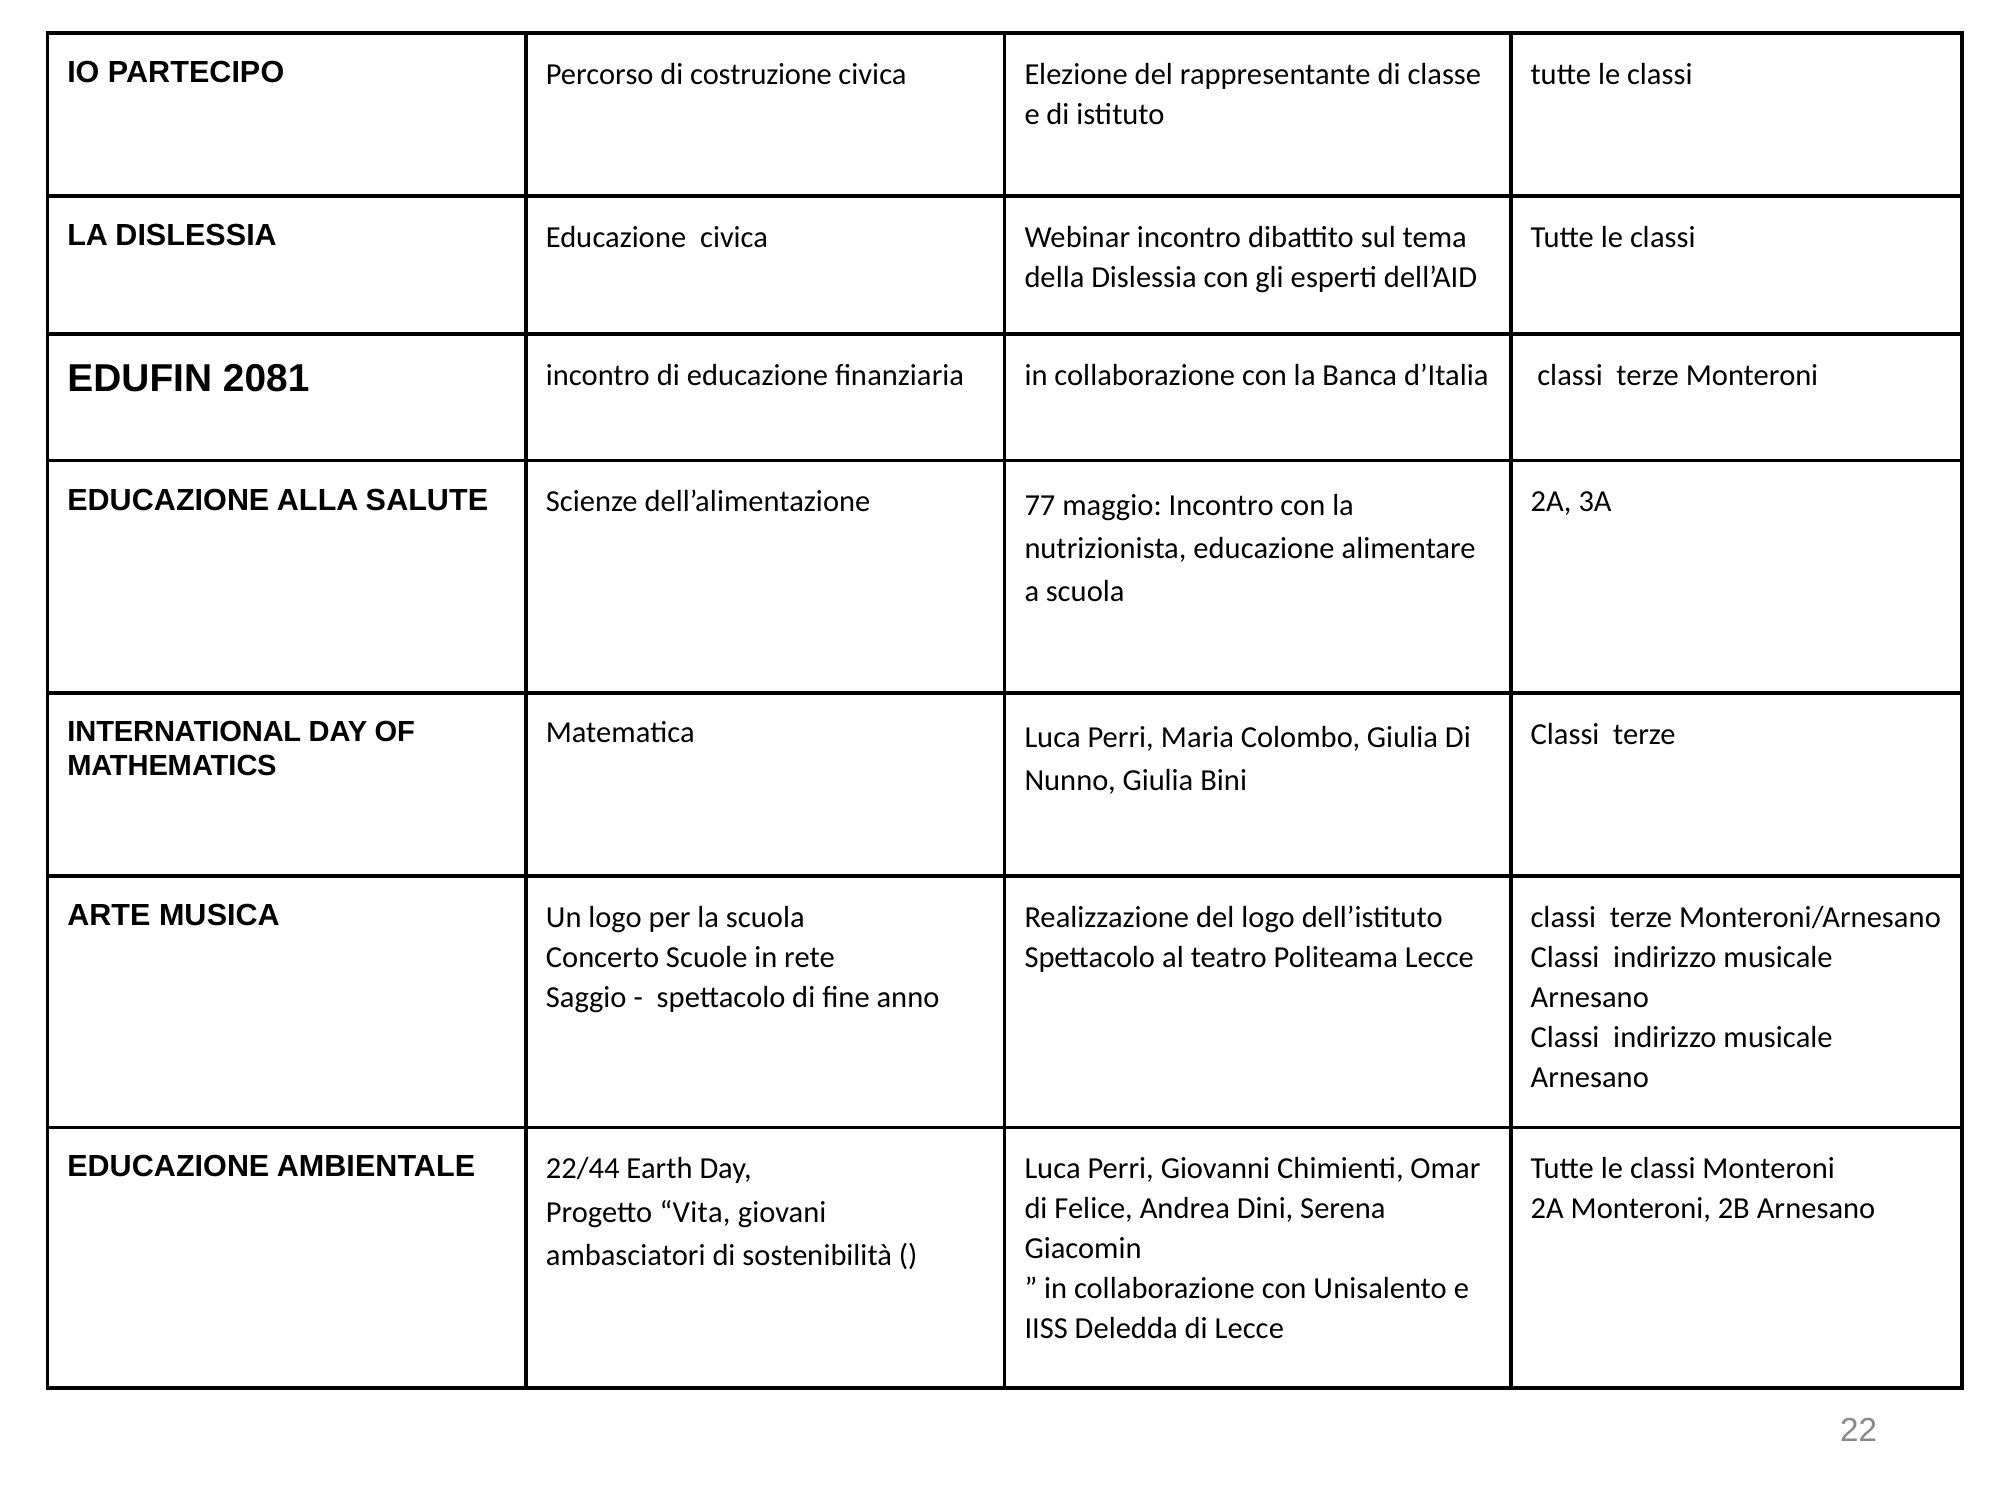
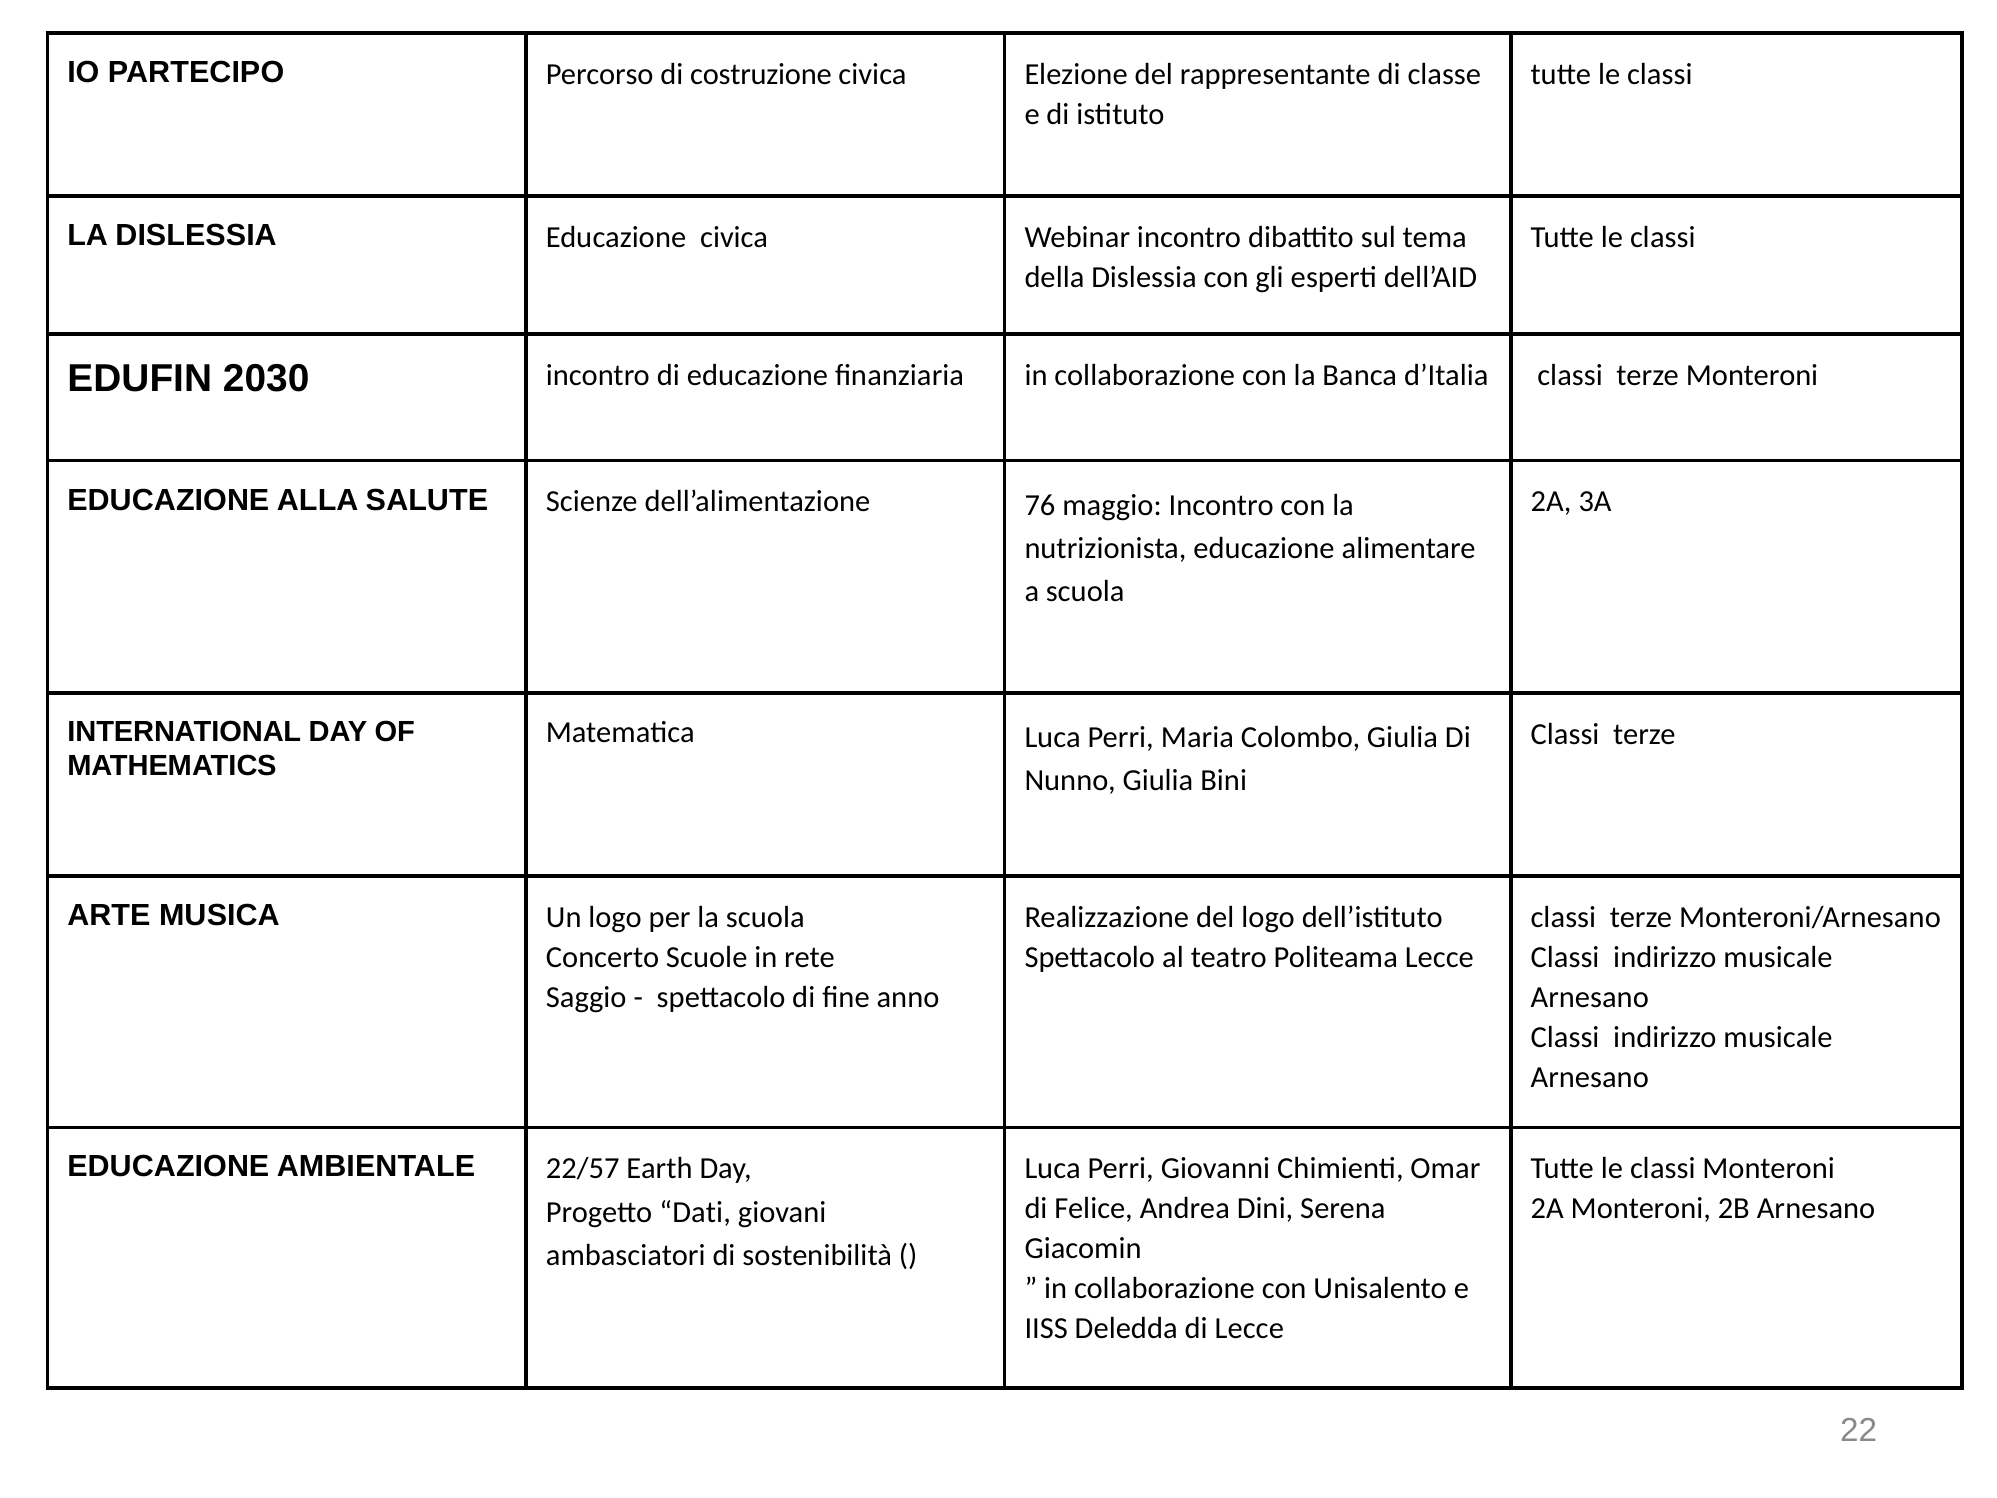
2081: 2081 -> 2030 (266, 379)
77: 77 -> 76 (1040, 505)
22/44: 22/44 -> 22/57 (583, 1169)
Vita: Vita -> Dati (695, 1212)
